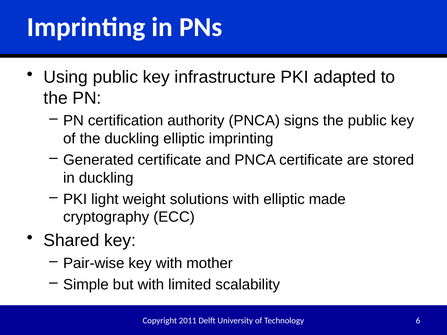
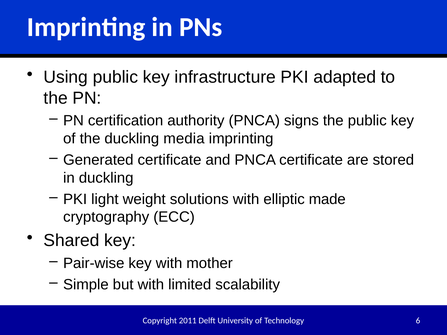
duckling elliptic: elliptic -> media (184, 139)
